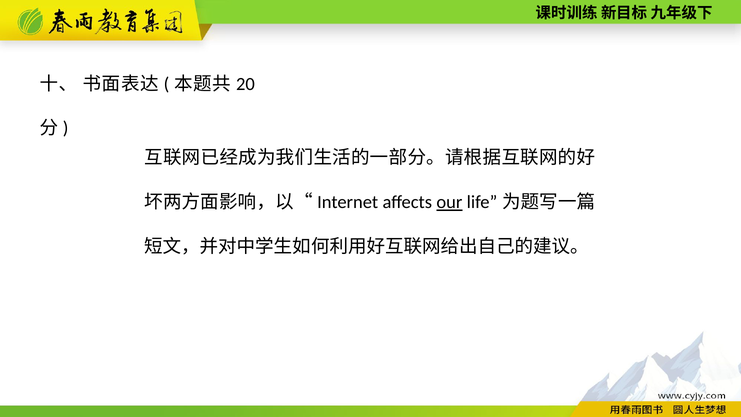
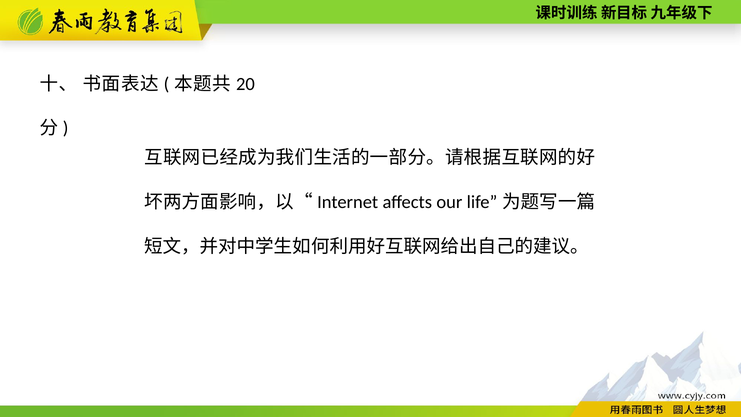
our underline: present -> none (449, 202)
